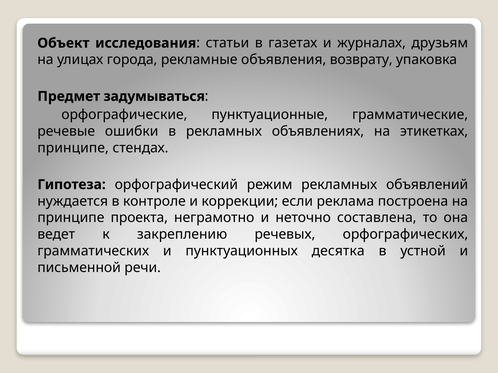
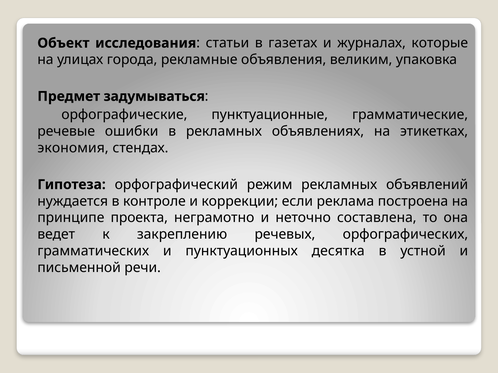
друзьям: друзьям -> которые (440, 43)
возврату: возврату -> великим (361, 60)
принципе: принципе -> экономия (73, 148)
